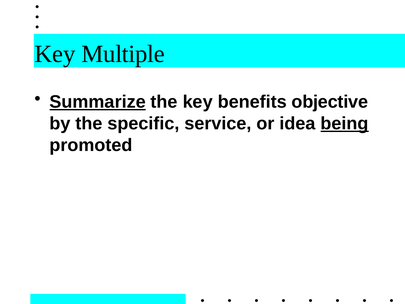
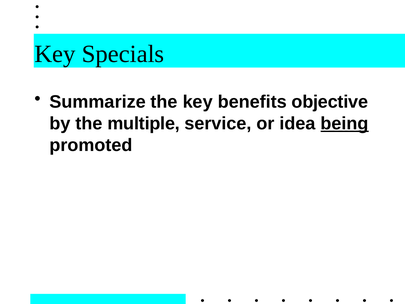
Multiple: Multiple -> Specials (123, 54)
Summarize underline: present -> none (98, 102)
specific: specific -> multiple (144, 123)
